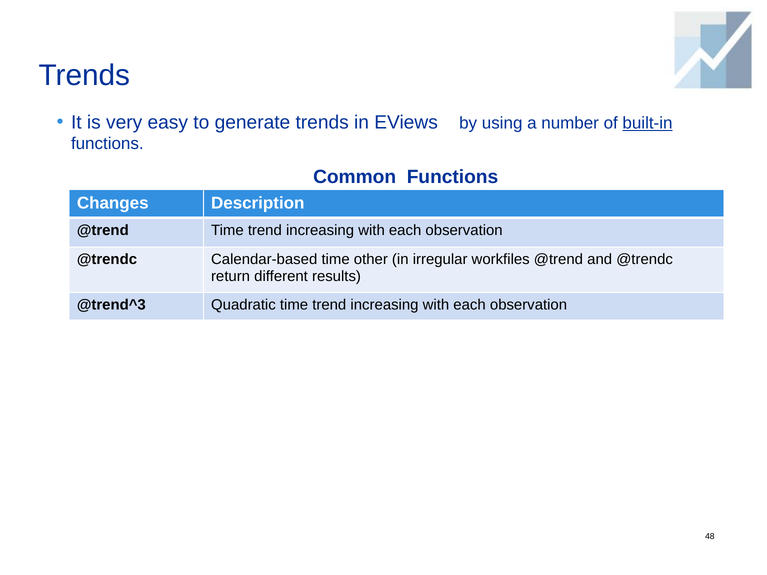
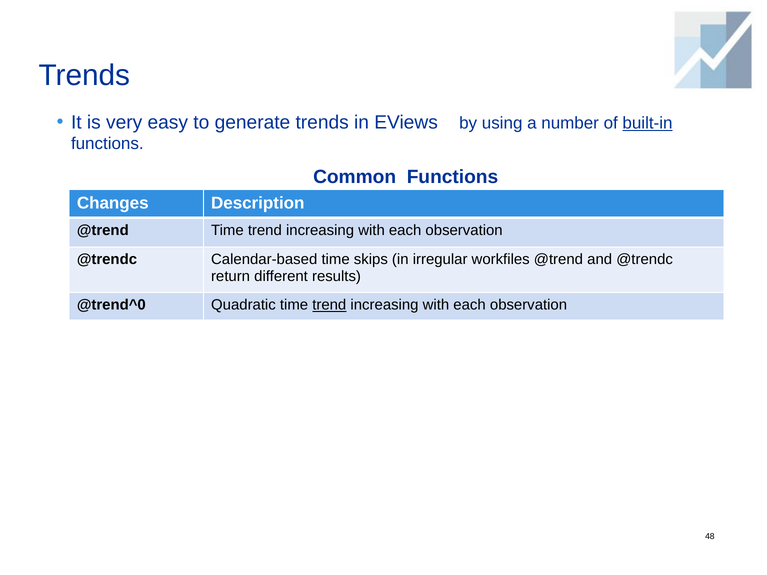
other: other -> skips (371, 259)
@trend^3: @trend^3 -> @trend^0 (111, 305)
trend underline: none -> present (329, 305)
